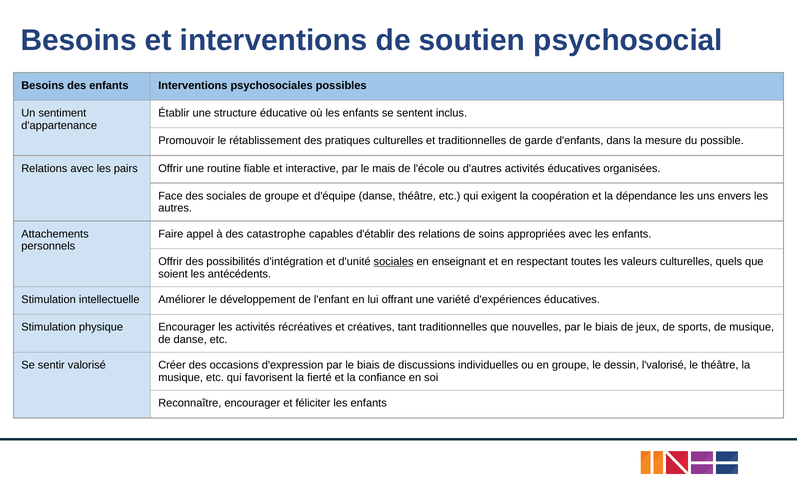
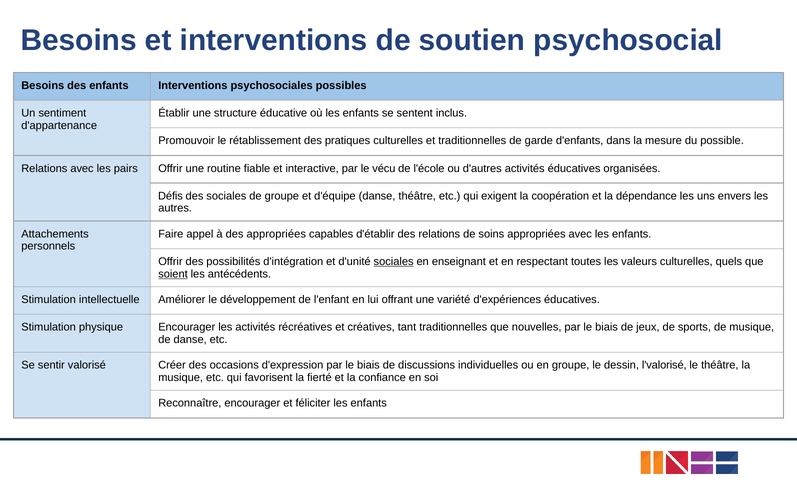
mais: mais -> vécu (384, 168)
Face: Face -> Défis (170, 196)
des catastrophe: catastrophe -> appropriées (276, 234)
soient underline: none -> present (173, 274)
